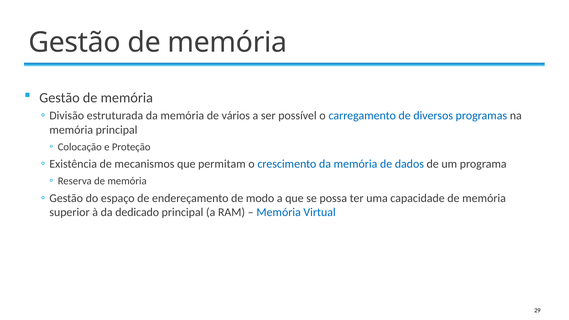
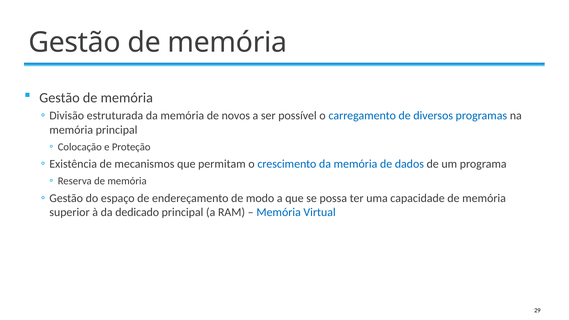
vários: vários -> novos (236, 116)
